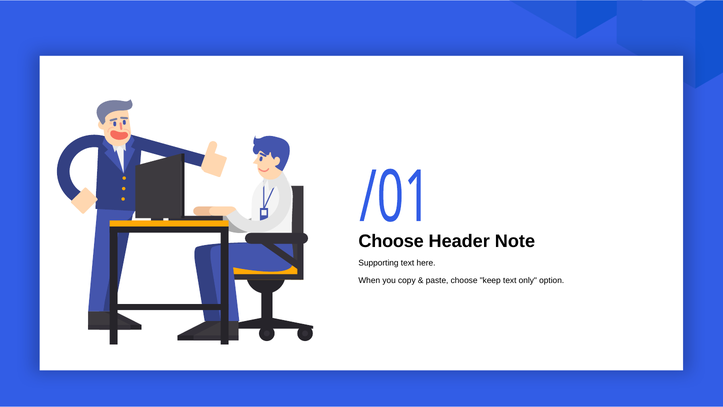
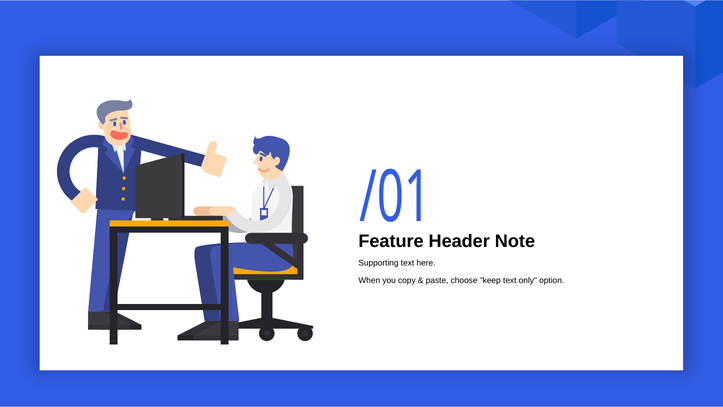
Choose: Choose -> Feature (391, 241)
